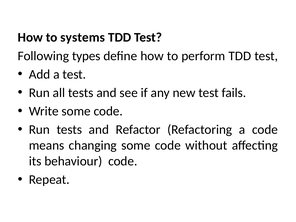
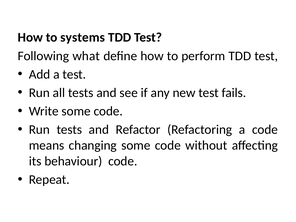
types: types -> what (86, 56)
